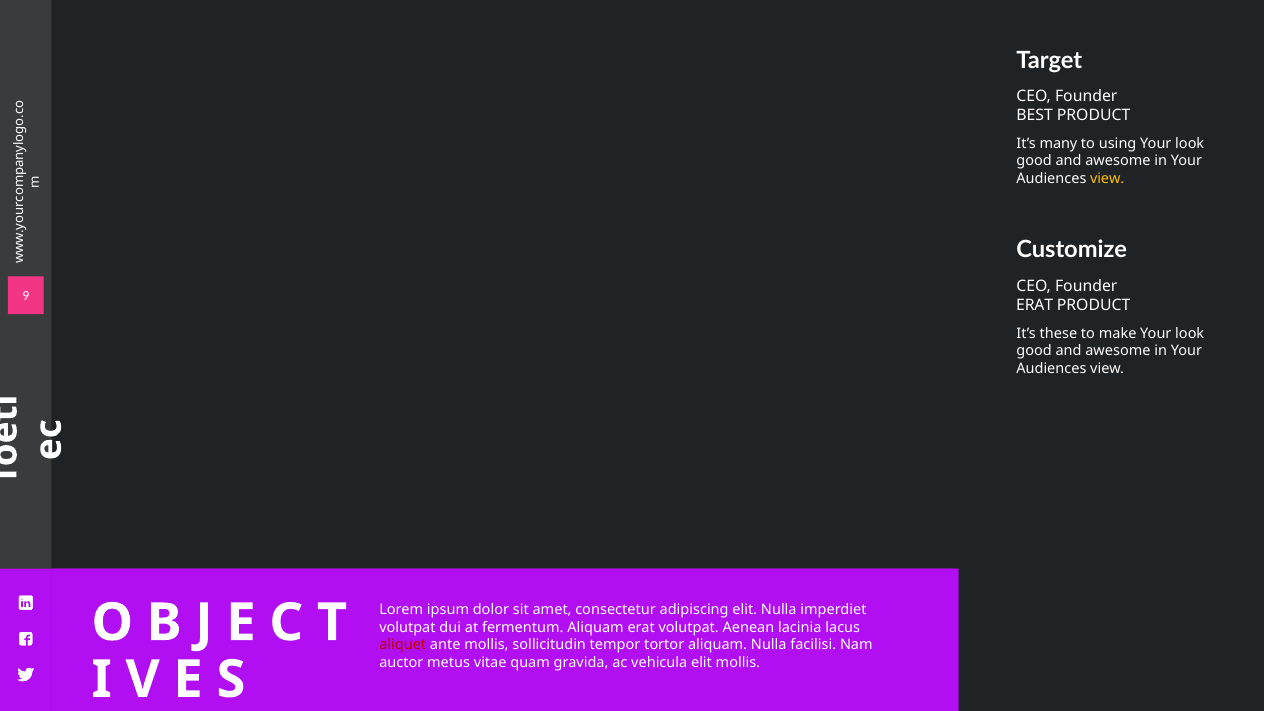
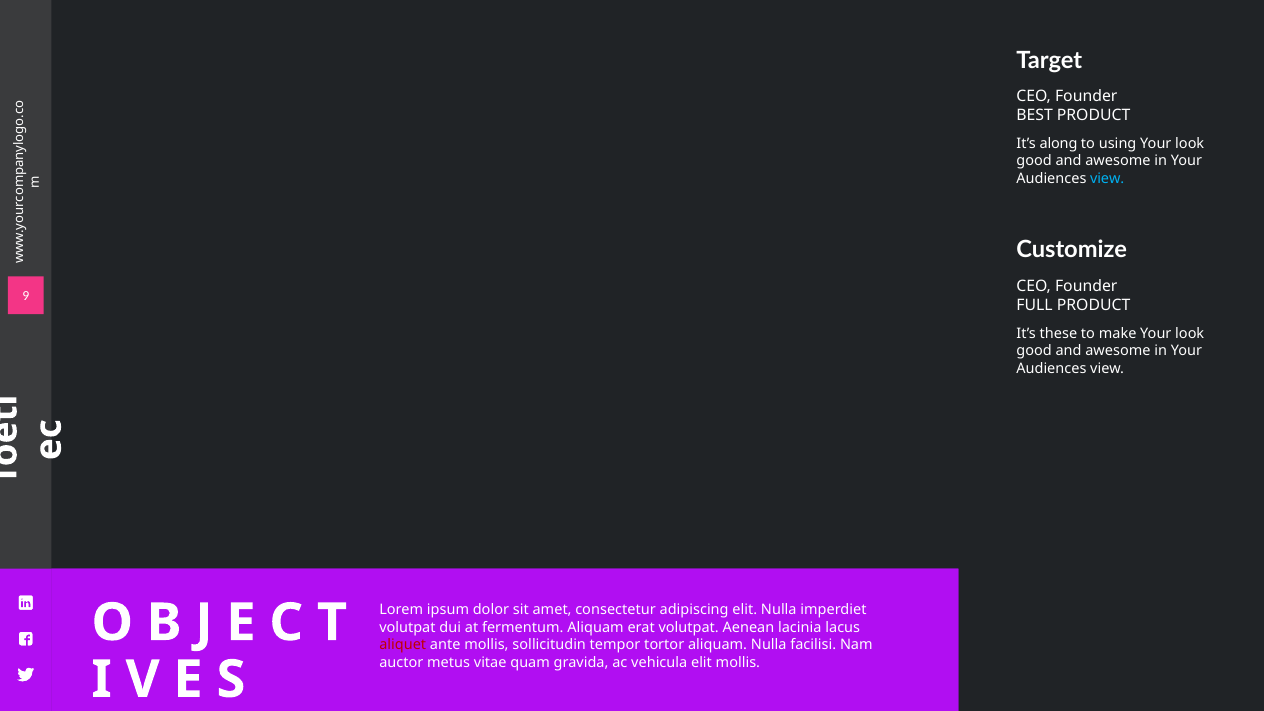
many: many -> along (1058, 144)
view colour: yellow -> light blue (1107, 178)
ERAT: ERAT -> FULL (1035, 306)
